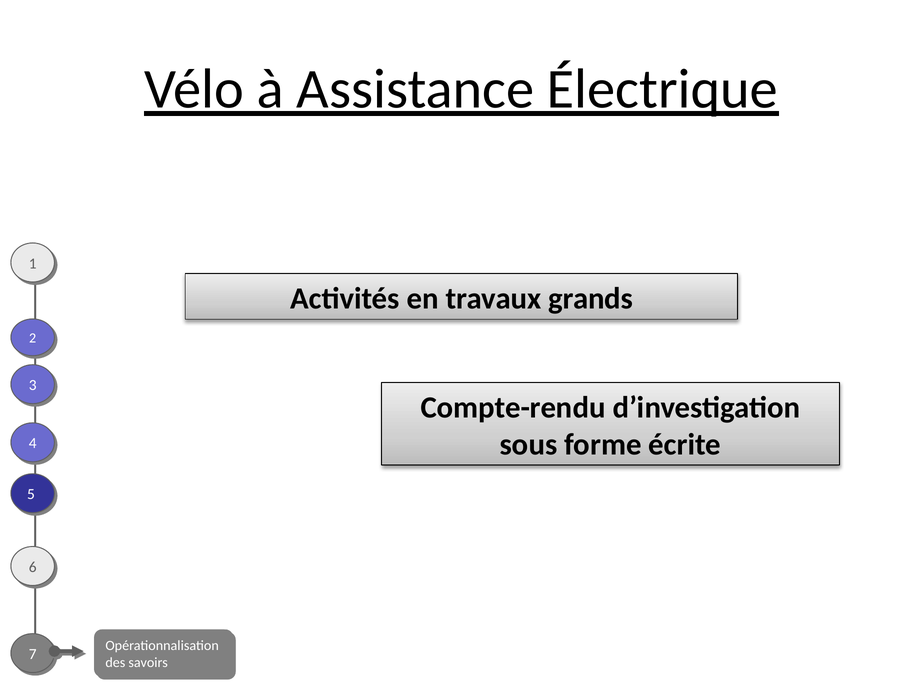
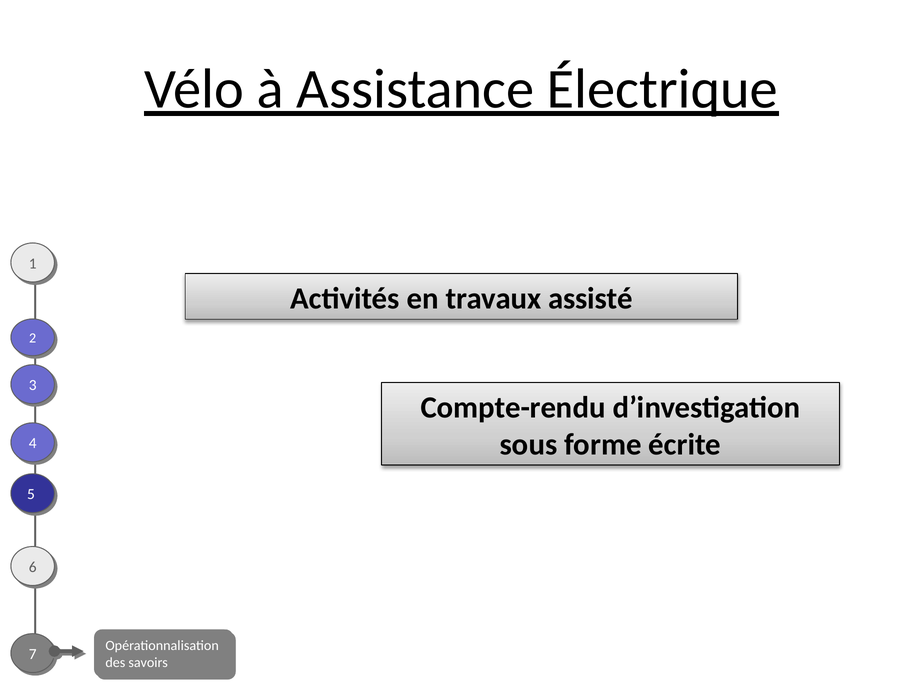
grands: grands -> assisté (591, 299)
